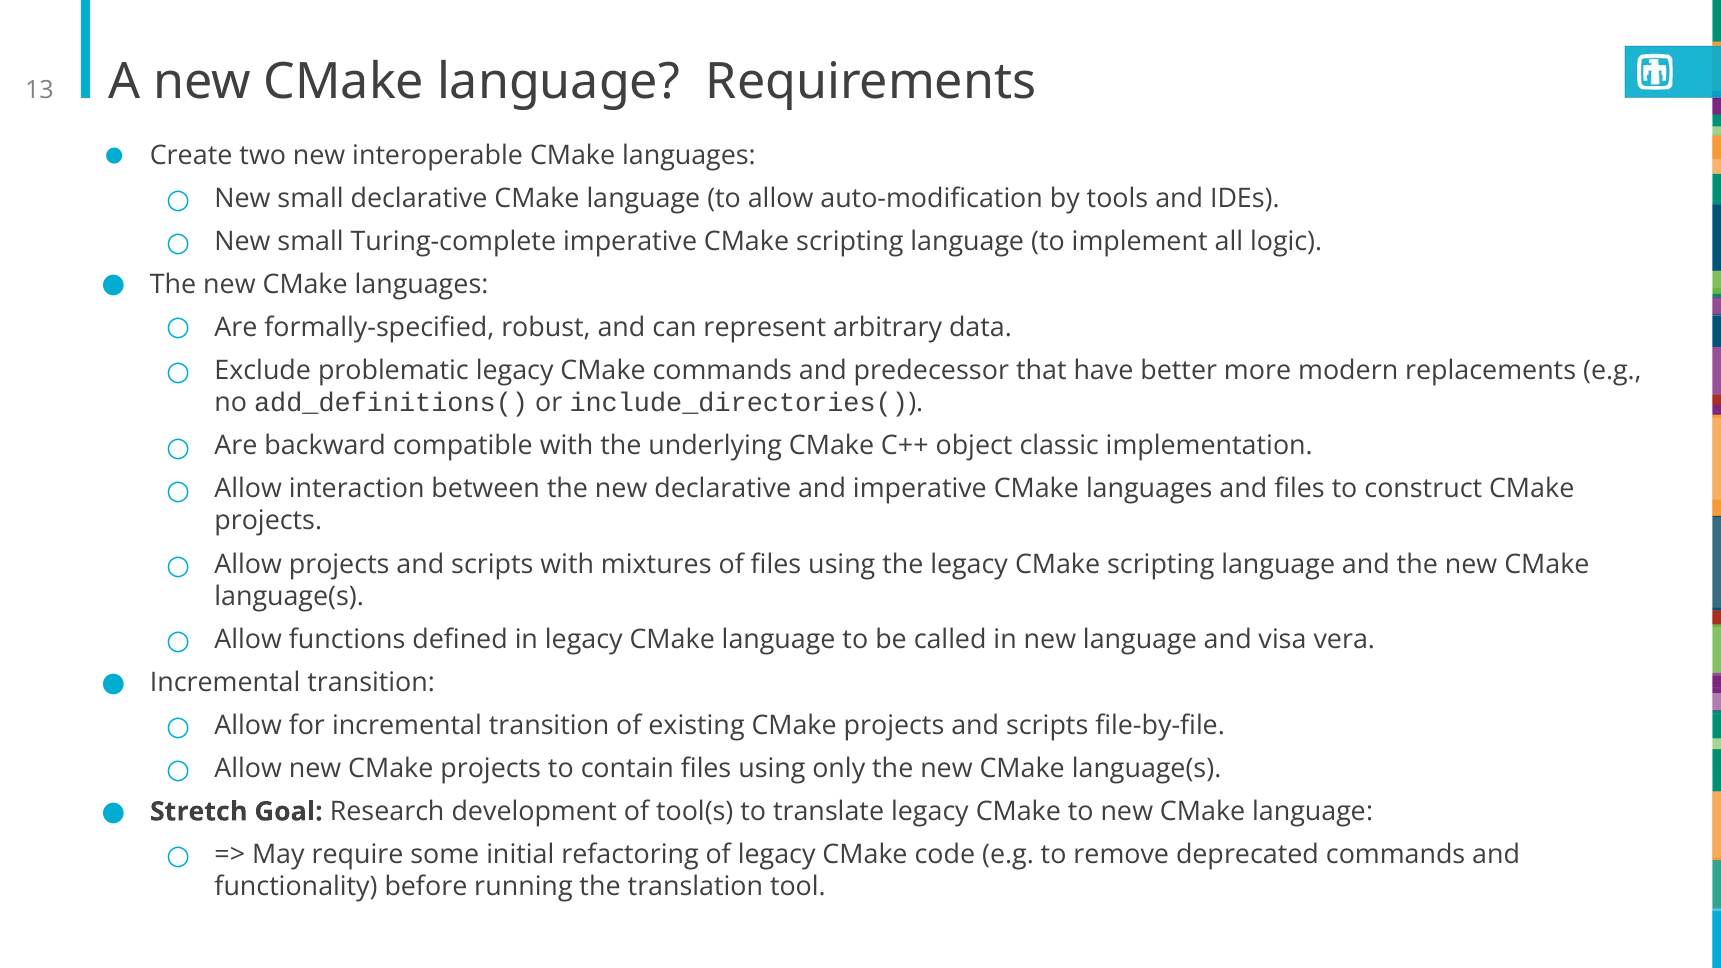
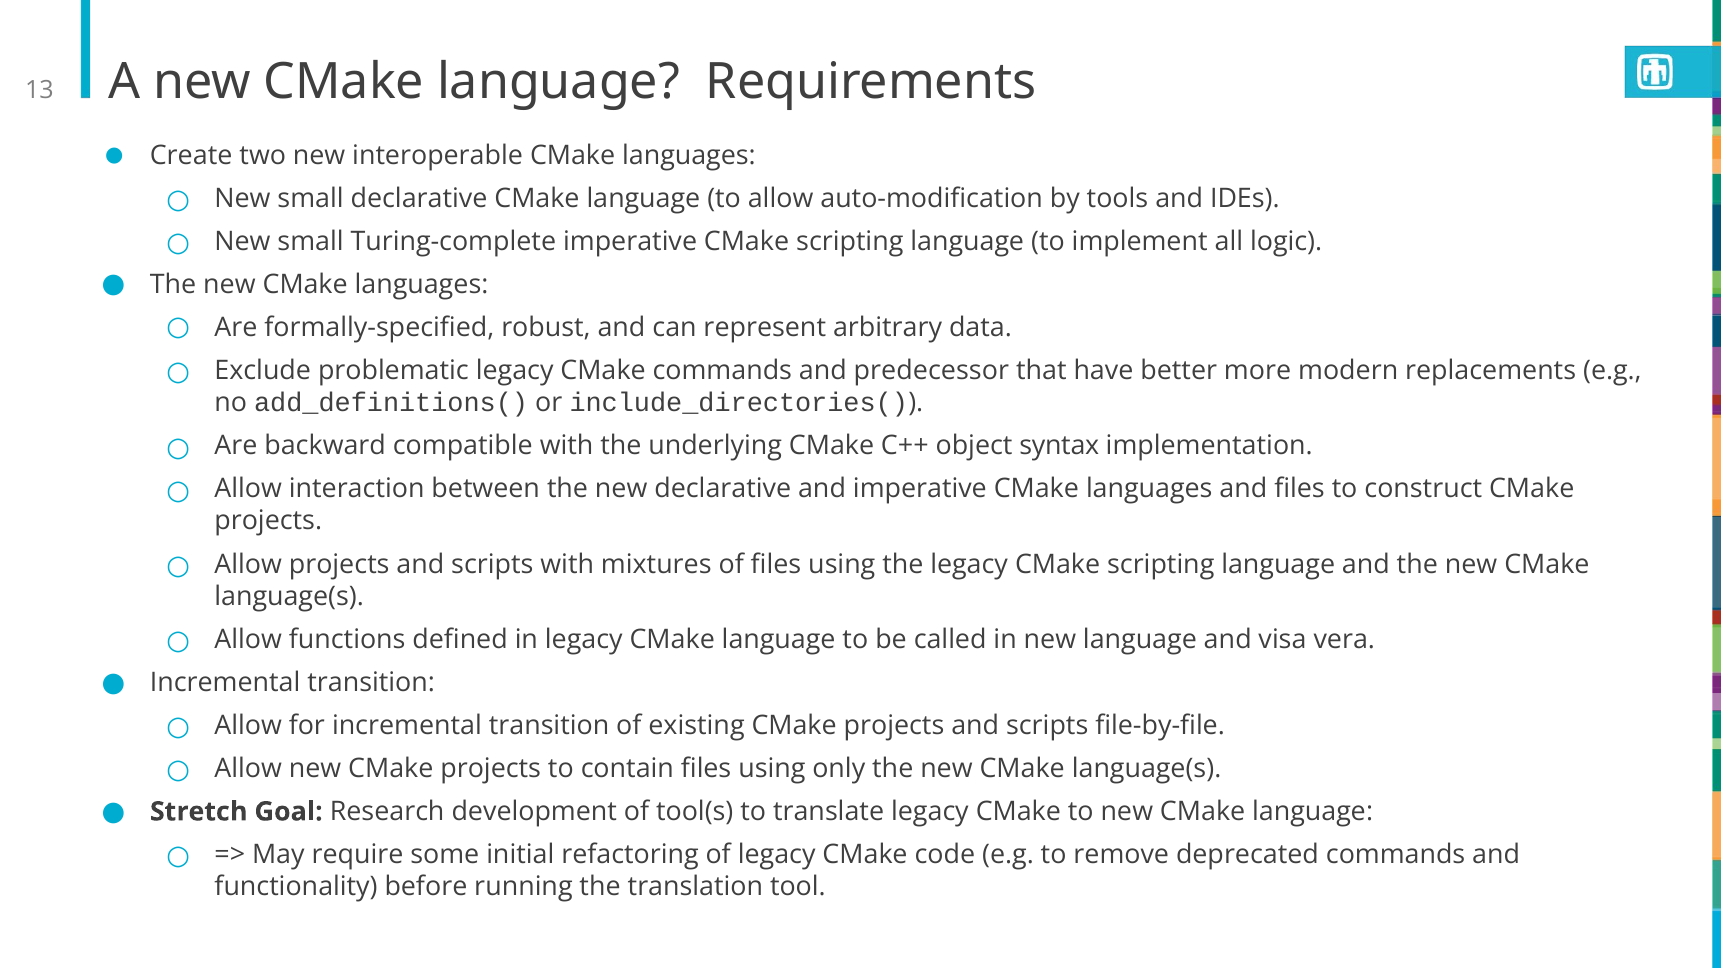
classic: classic -> syntax (1059, 446)
